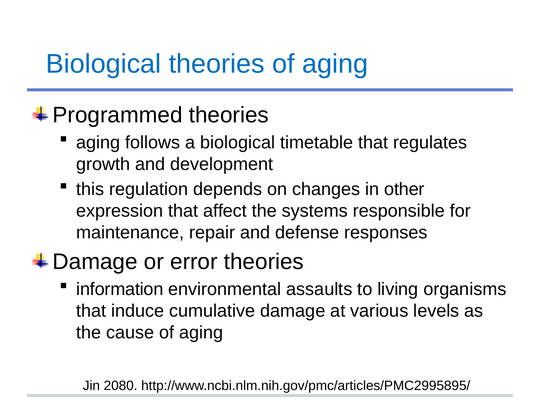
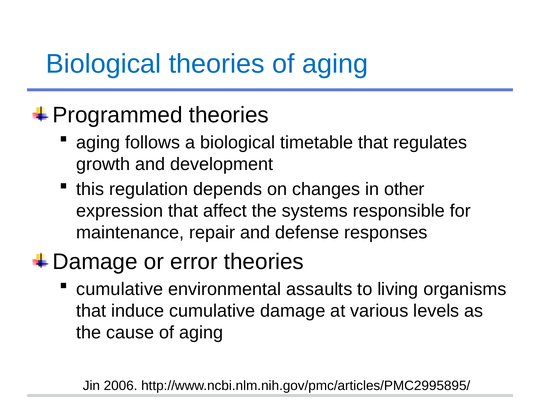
information: information -> cumulative (120, 289)
2080: 2080 -> 2006 (121, 386)
